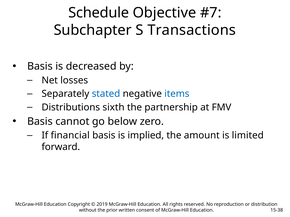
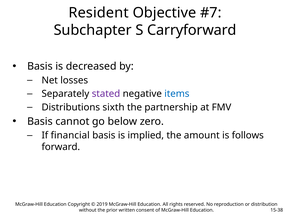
Schedule: Schedule -> Resident (99, 13)
Transactions: Transactions -> Carryforward (192, 30)
stated colour: blue -> purple (106, 94)
limited: limited -> follows (248, 136)
